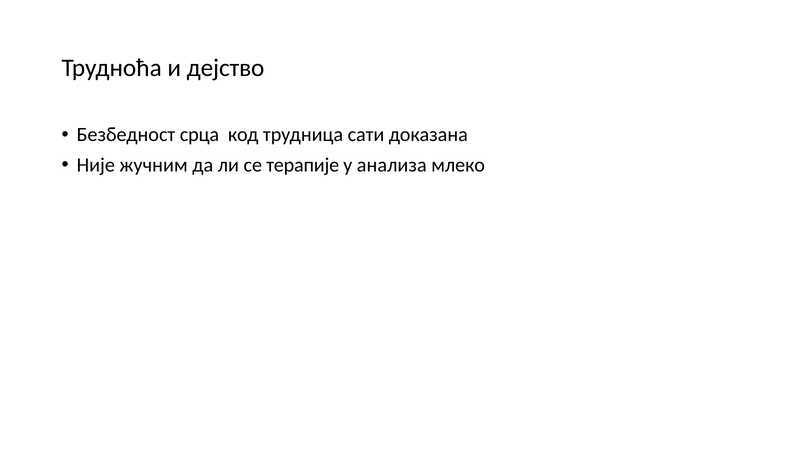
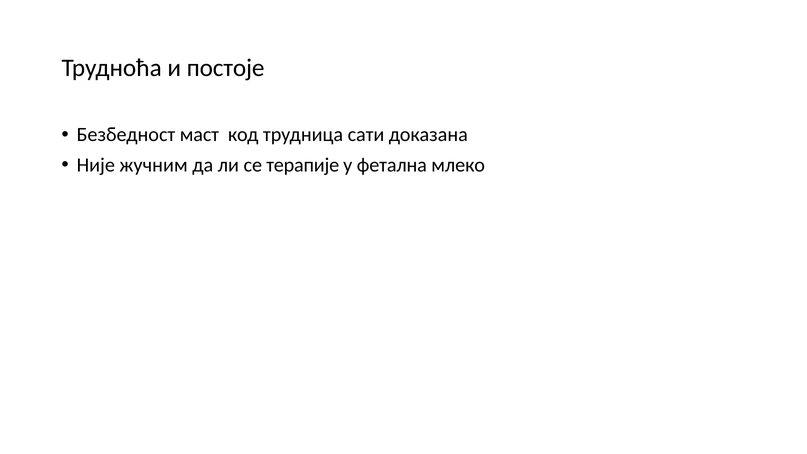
дејство: дејство -> постоје (226, 68)
срца: срца -> маст (199, 135)
анализа: анализа -> фетална (392, 165)
